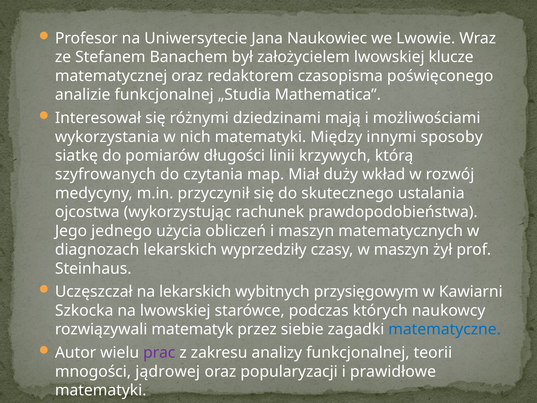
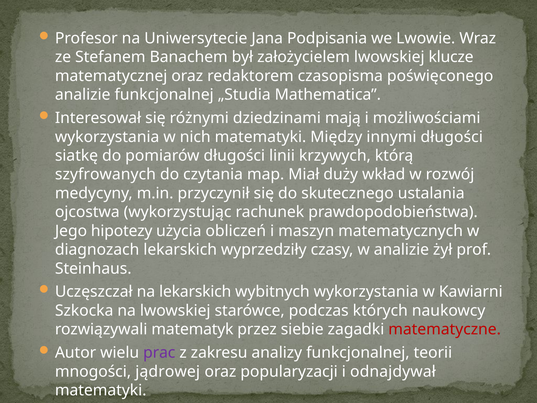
Naukowiec: Naukowiec -> Podpisania (327, 38)
innymi sposoby: sposoby -> długości (452, 137)
jednego: jednego -> hipotezy (122, 231)
w maszyn: maszyn -> analizie (401, 250)
wybitnych przysięgowym: przysięgowym -> wykorzystania (366, 292)
matematyczne colour: blue -> red (445, 329)
prawidłowe: prawidłowe -> odnajdywał (393, 371)
